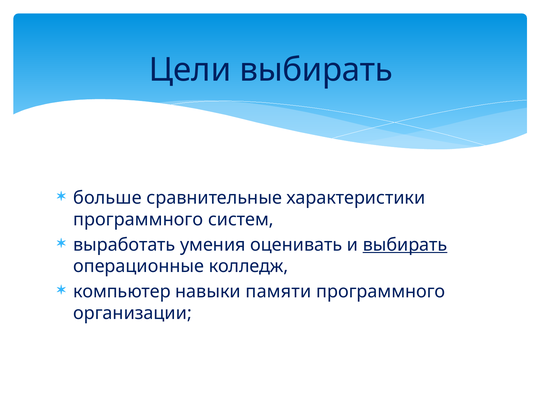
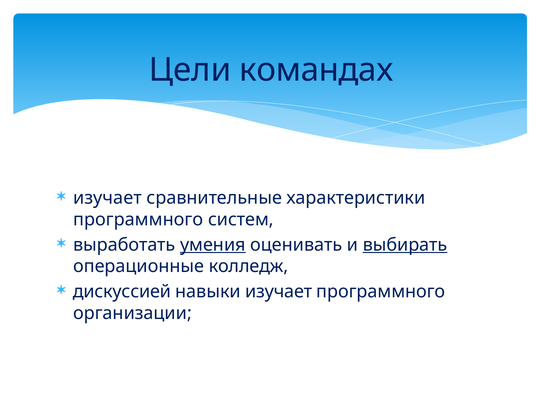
Цели выбирать: выбирать -> командах (316, 70)
больше: больше -> изучает (107, 198)
умения underline: none -> present (213, 245)
компьютер: компьютер -> дискуссией (122, 292)
навыки памяти: памяти -> изучает (279, 292)
